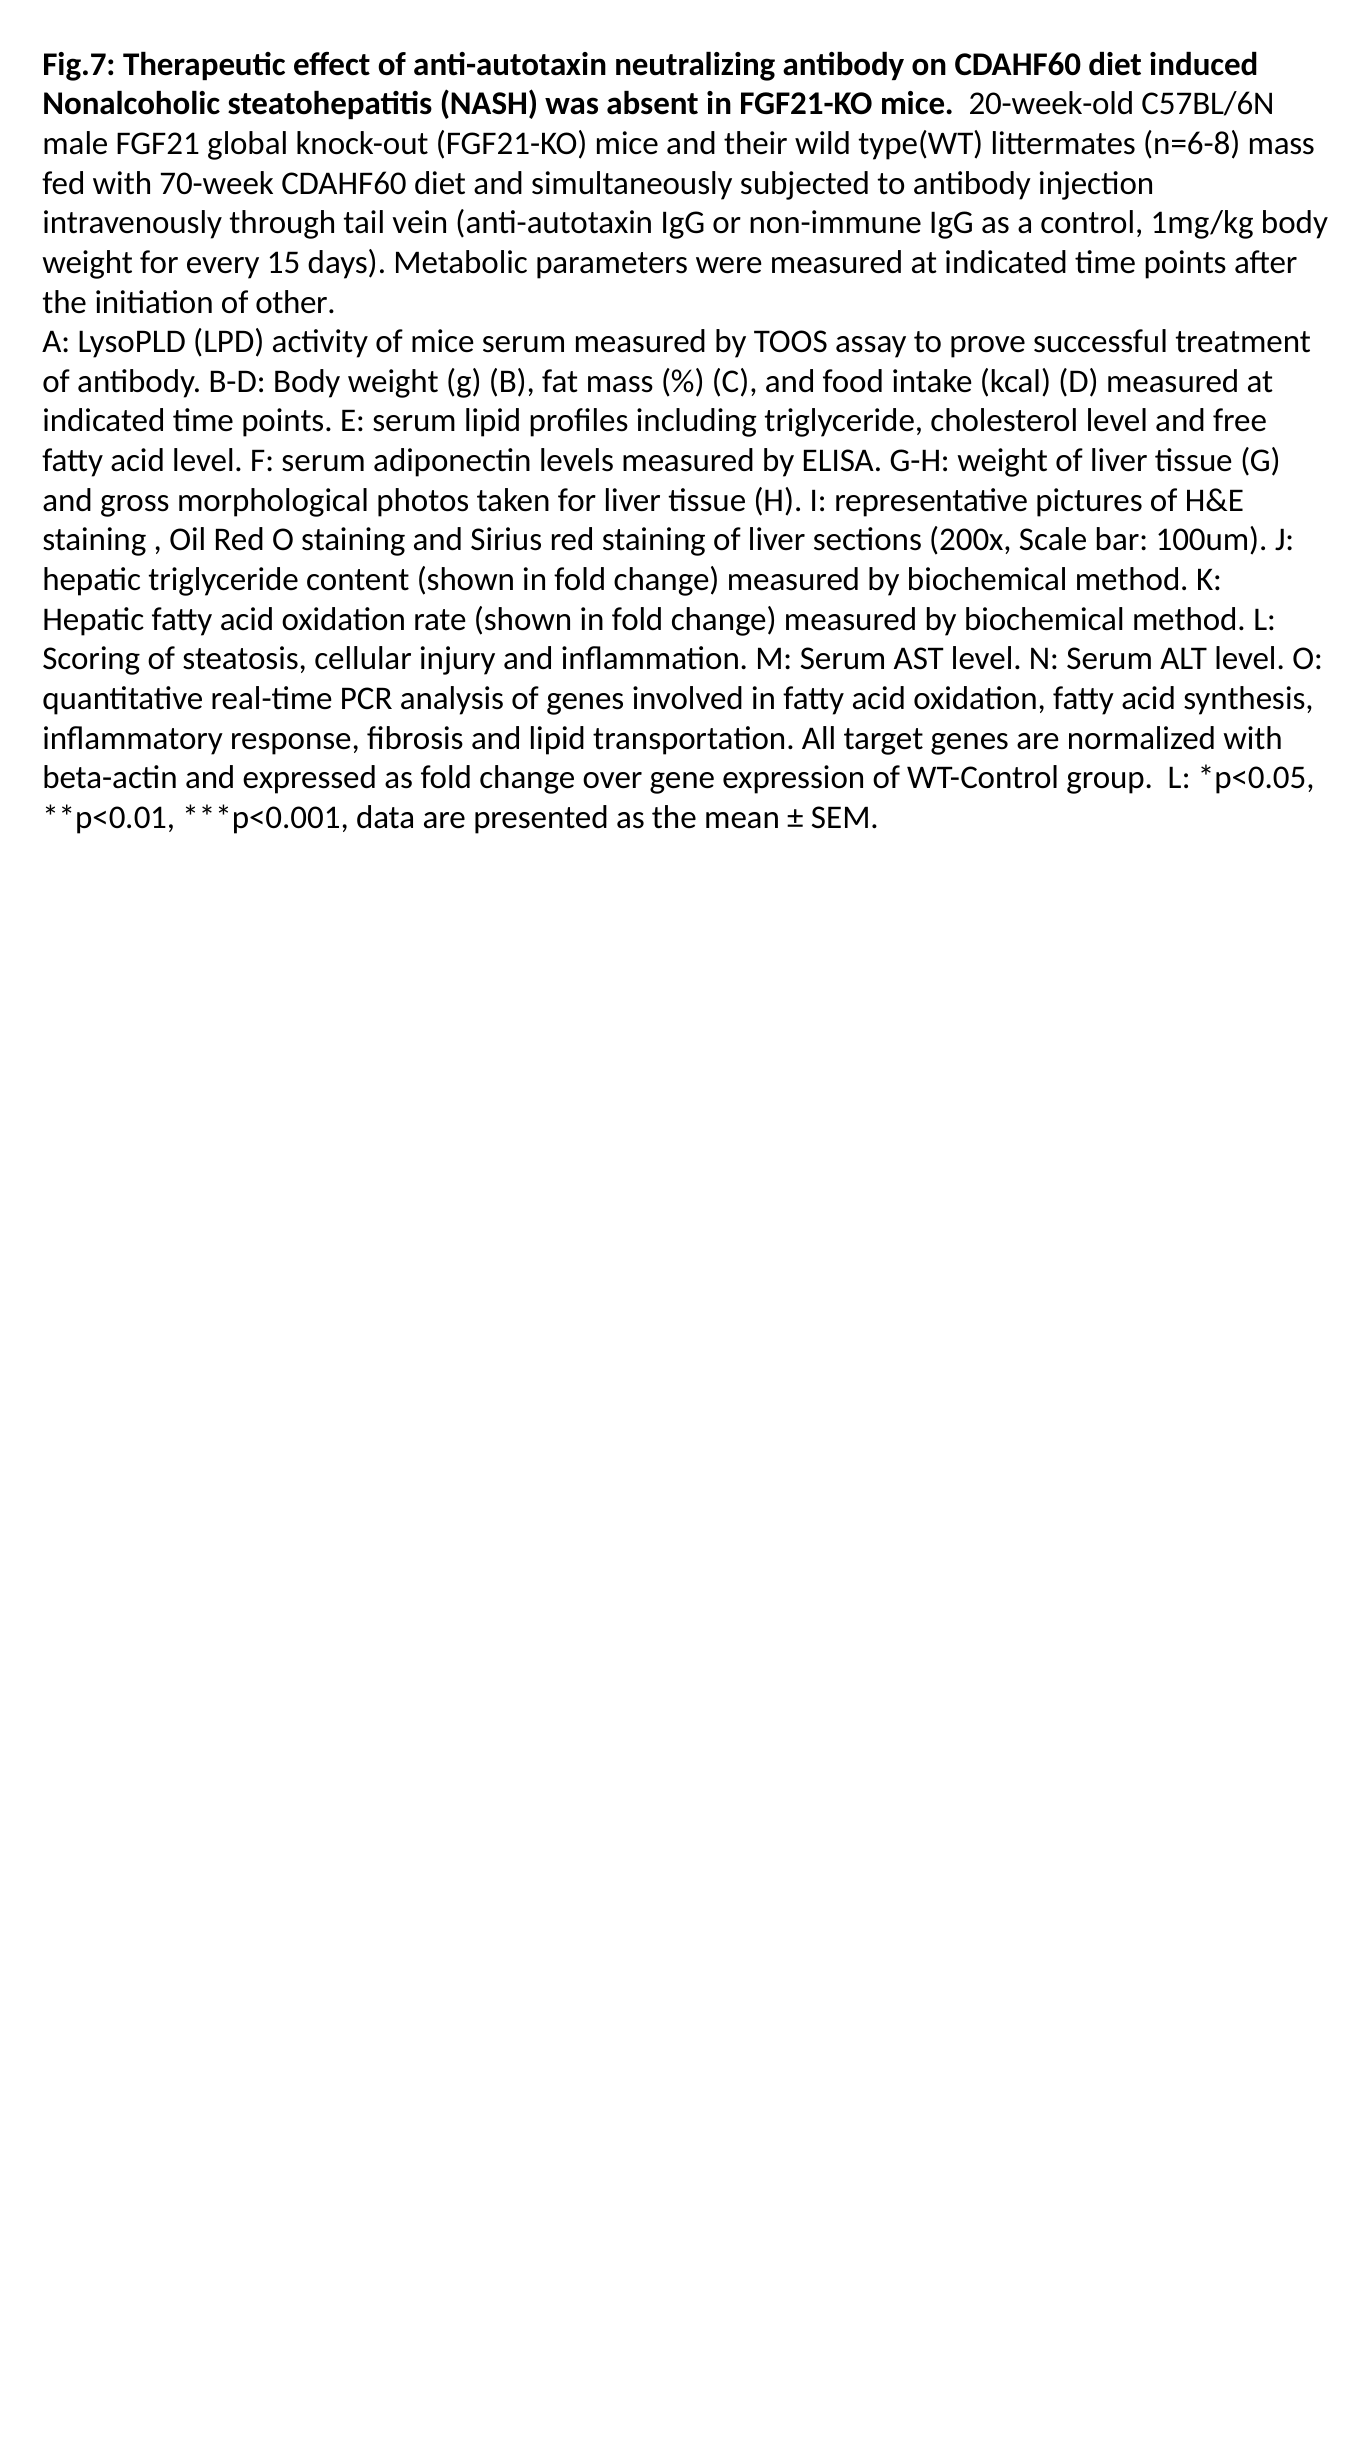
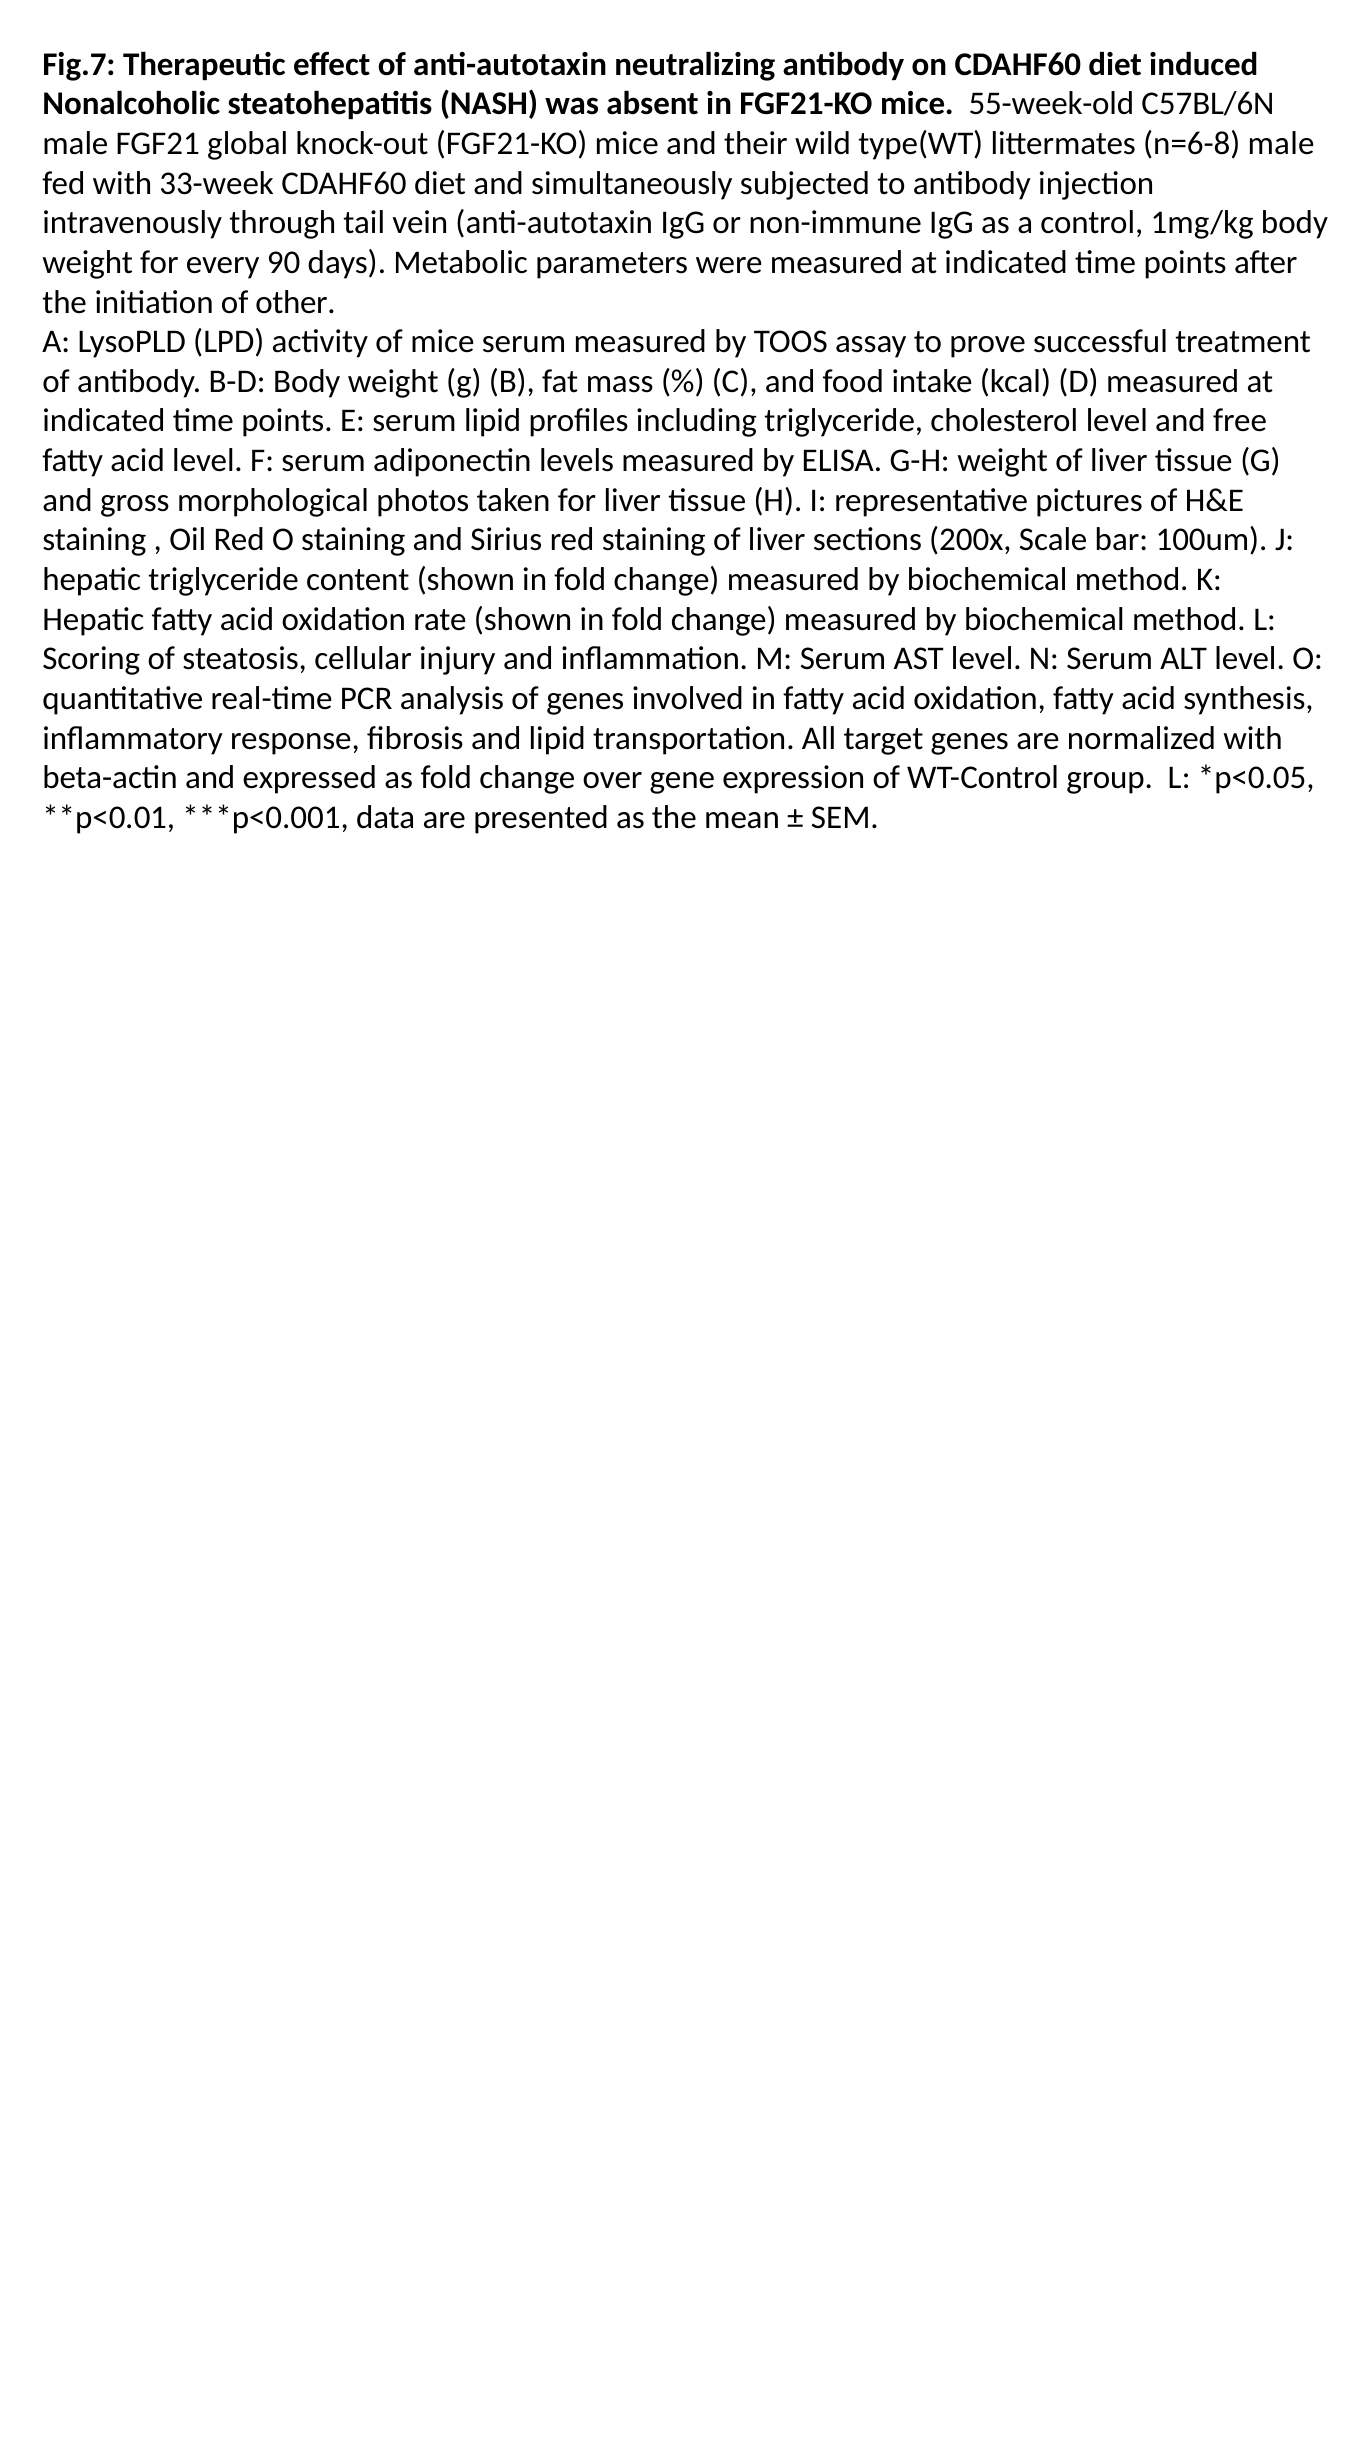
20-week-old: 20-week-old -> 55-week-old (1051, 104)
n=6-8 mass: mass -> male (1281, 143)
70-week: 70-week -> 33-week (217, 183)
15: 15 -> 90 (284, 262)
